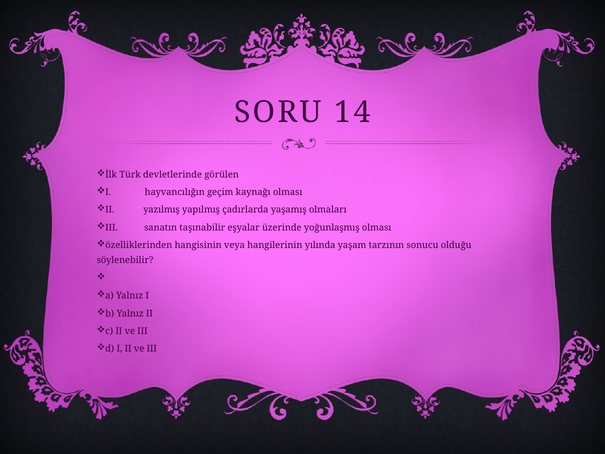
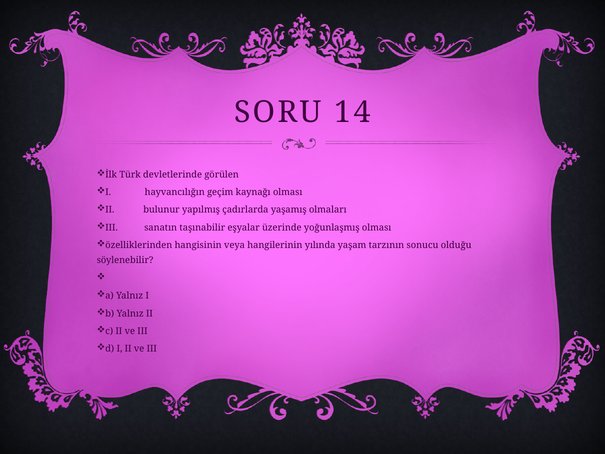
yazılmış: yazılmış -> bulunur (161, 210)
